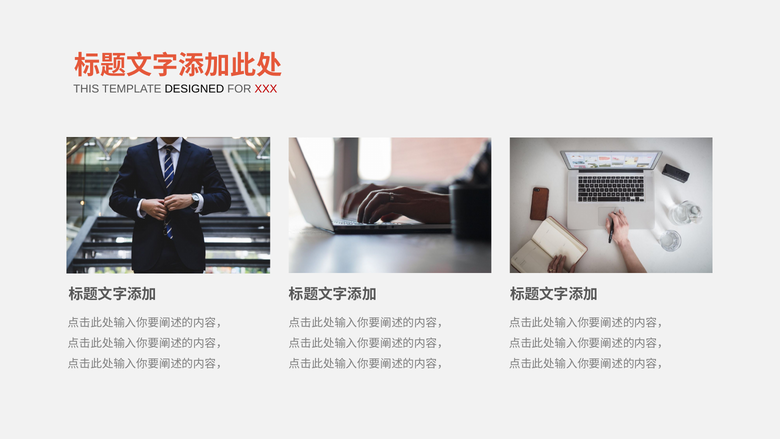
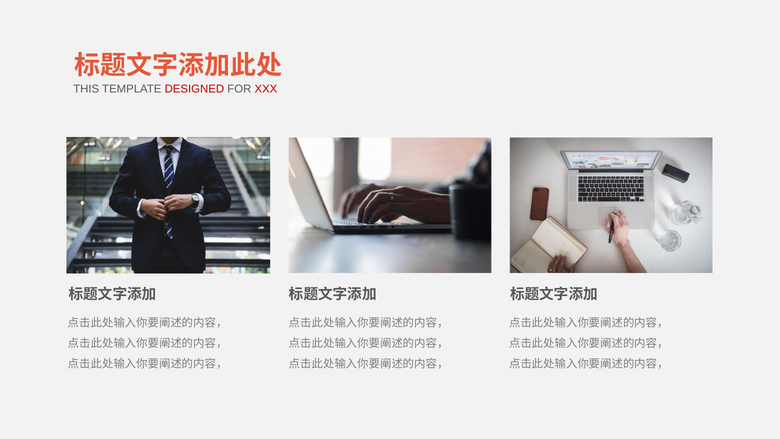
DESIGNED colour: black -> red (194, 89)
